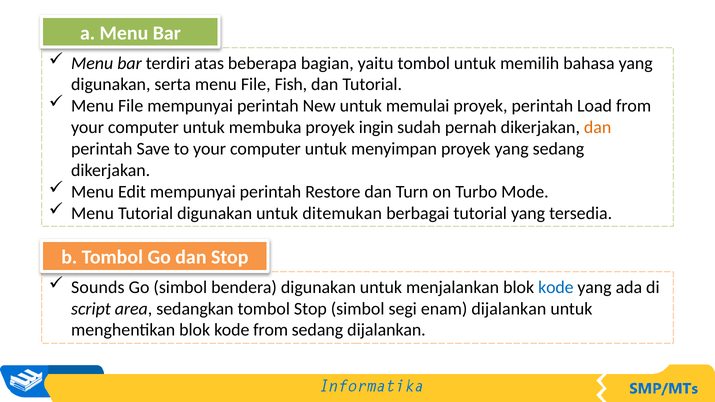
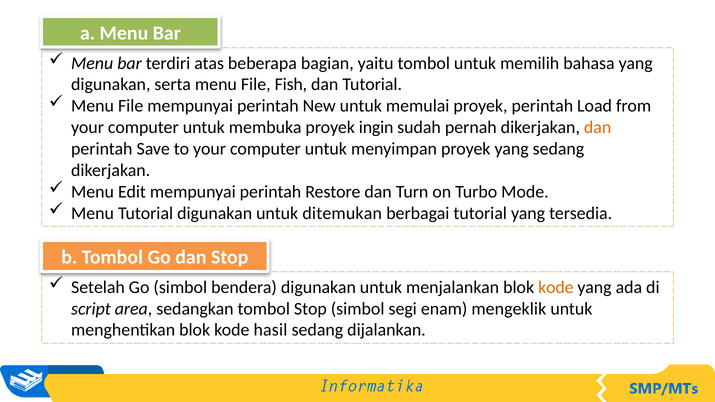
Sounds: Sounds -> Setelah (98, 287)
kode colour: blue -> orange (556, 287)
enam dijalankan: dijalankan -> mengeklik (509, 309)
kode from: from -> hasil (270, 330)
